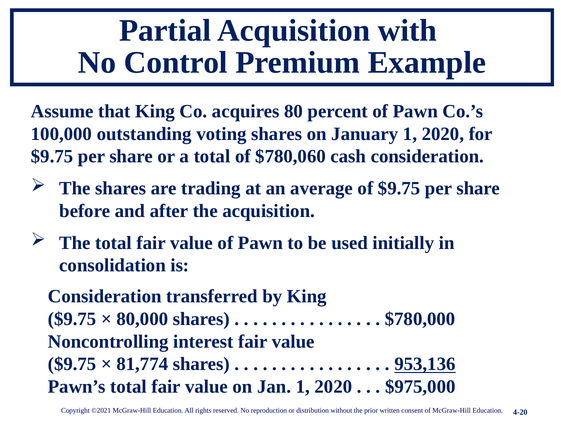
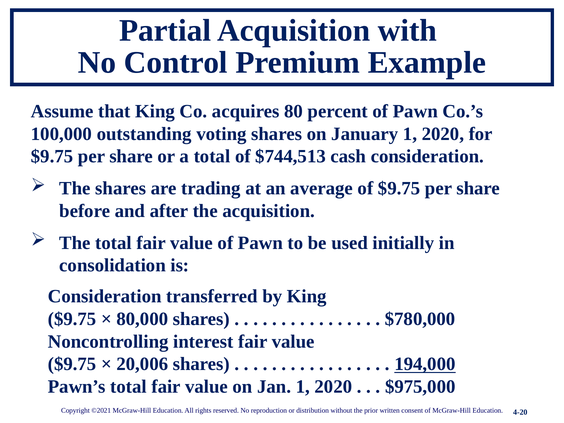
$780,060: $780,060 -> $744,513 (291, 156)
81,774: 81,774 -> 20,006 (142, 364)
953,136: 953,136 -> 194,000 (425, 364)
